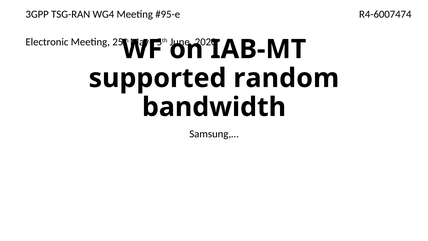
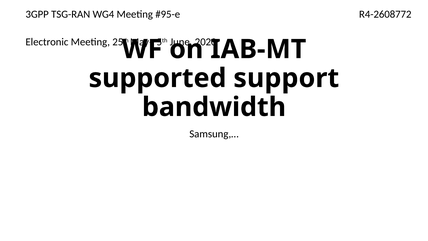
R4-6007474: R4-6007474 -> R4-2608772 (385, 14)
random: random -> support (286, 78)
